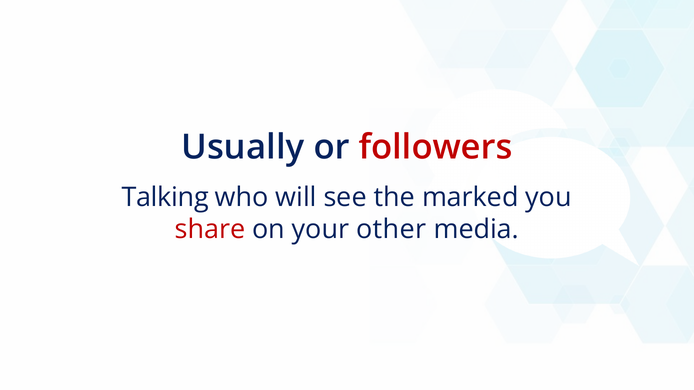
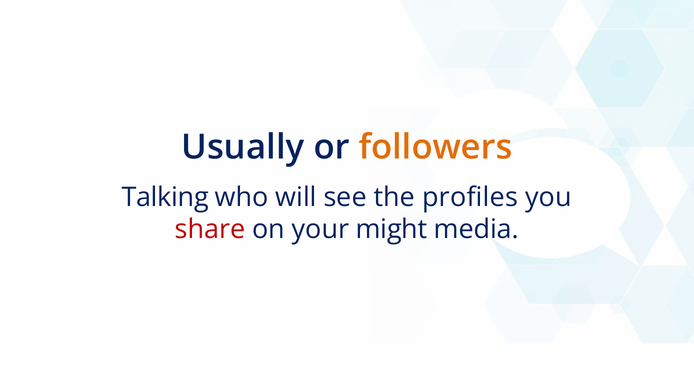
followers colour: red -> orange (436, 147)
marked: marked -> profiles (470, 197)
other: other -> might (392, 230)
